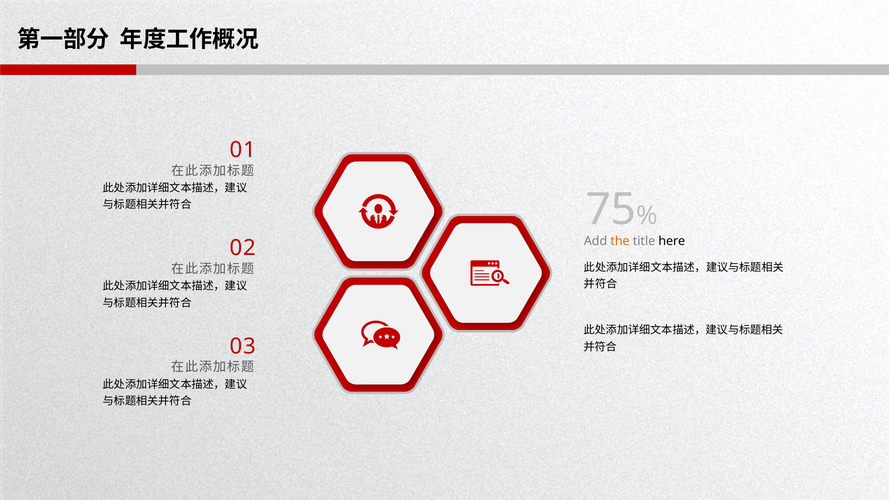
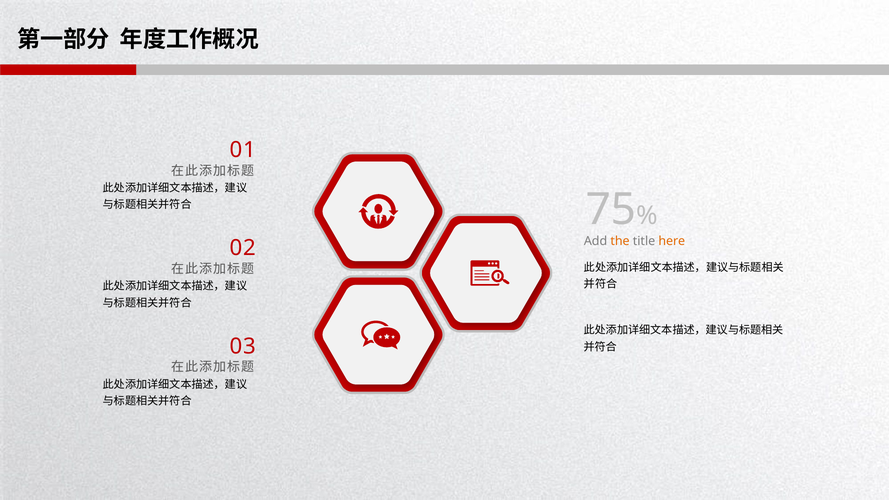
here colour: black -> orange (672, 241)
